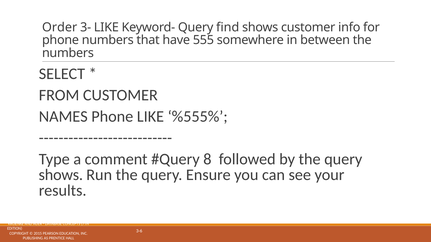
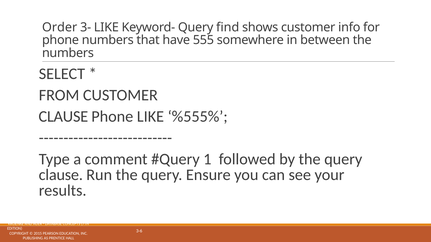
NAMES: NAMES -> CLAUSE (63, 117)
8: 8 -> 1 (207, 159)
shows: shows -> clause (61, 175)
